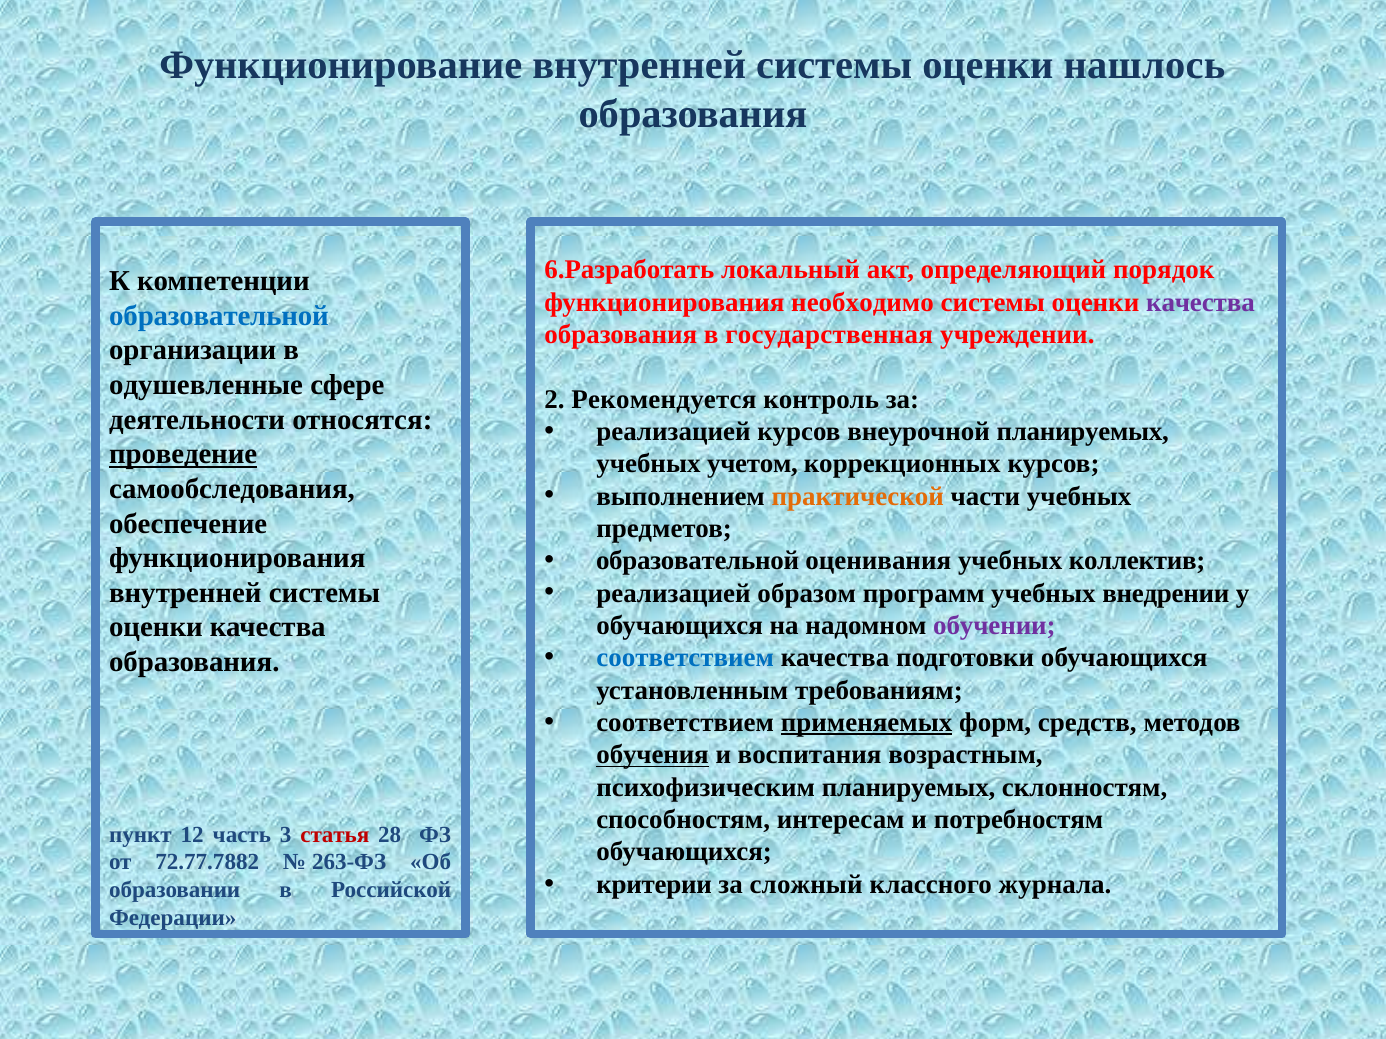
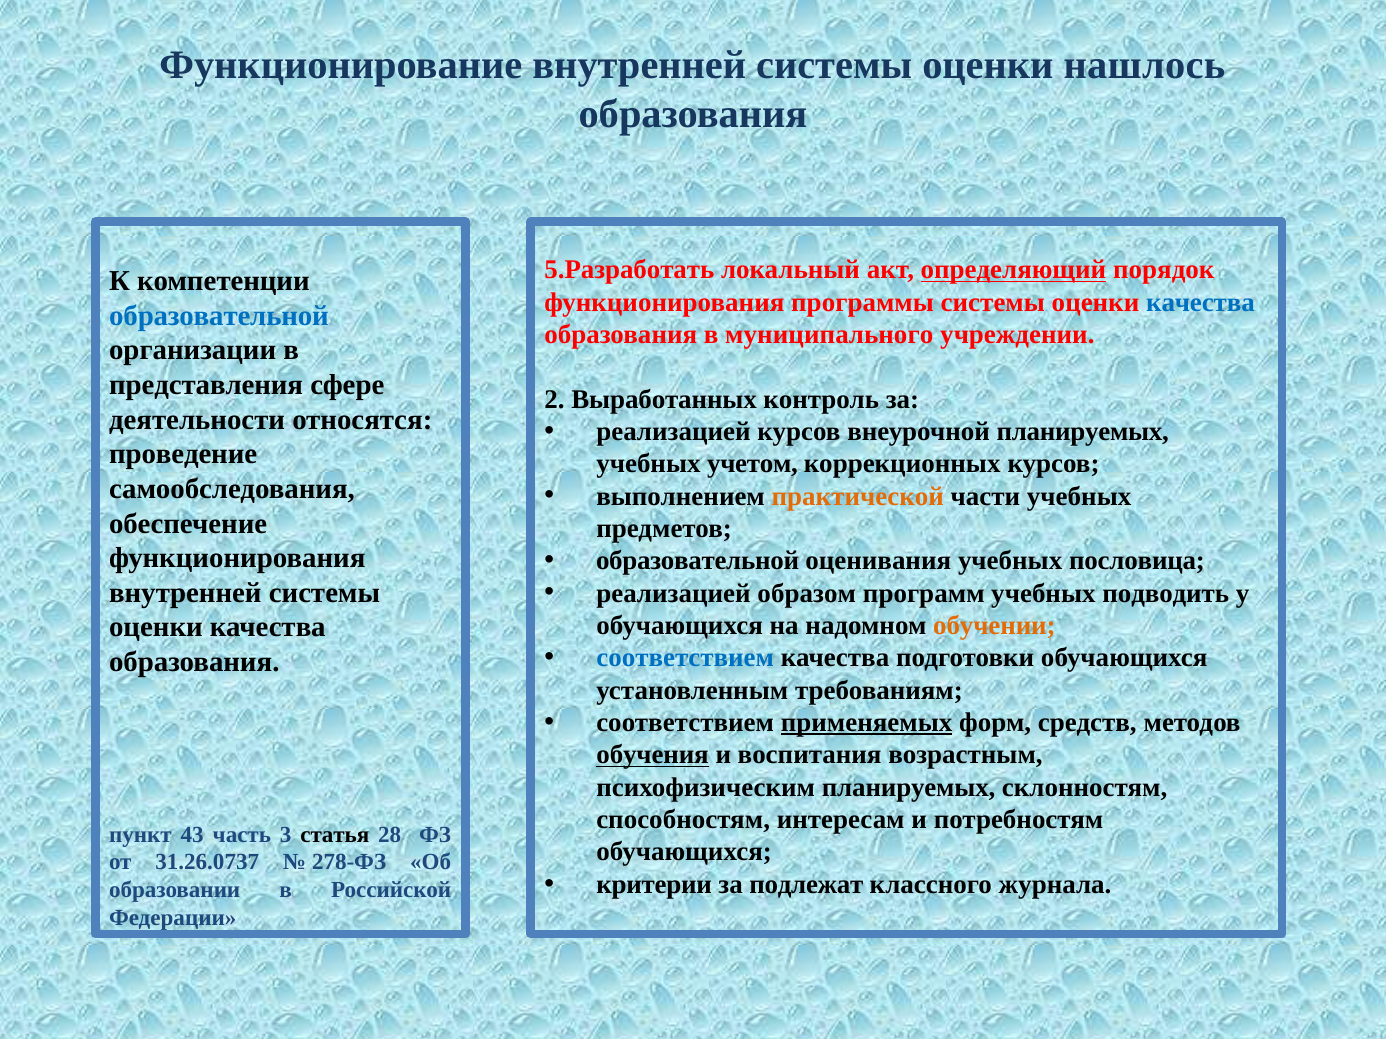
6.Разработать: 6.Разработать -> 5.Разработать (629, 270)
определяющий underline: none -> present (1013, 270)
необходимо: необходимо -> программы (863, 302)
качества colour: purple -> blue (1200, 302)
государственная: государственная -> муниципального (829, 335)
одушевленные: одушевленные -> представления (206, 385)
Рекомендуется: Рекомендуется -> Выработанных (664, 399)
проведение underline: present -> none (183, 455)
коллектив: коллектив -> пословица (1137, 561)
внедрении: внедрении -> подводить (1166, 594)
обучении colour: purple -> orange (994, 626)
12: 12 -> 43 (192, 835)
статья colour: red -> black (335, 835)
72.77.7882: 72.77.7882 -> 31.26.0737 (207, 863)
263-ФЗ: 263-ФЗ -> 278-ФЗ (349, 863)
сложный: сложный -> подлежат (806, 885)
